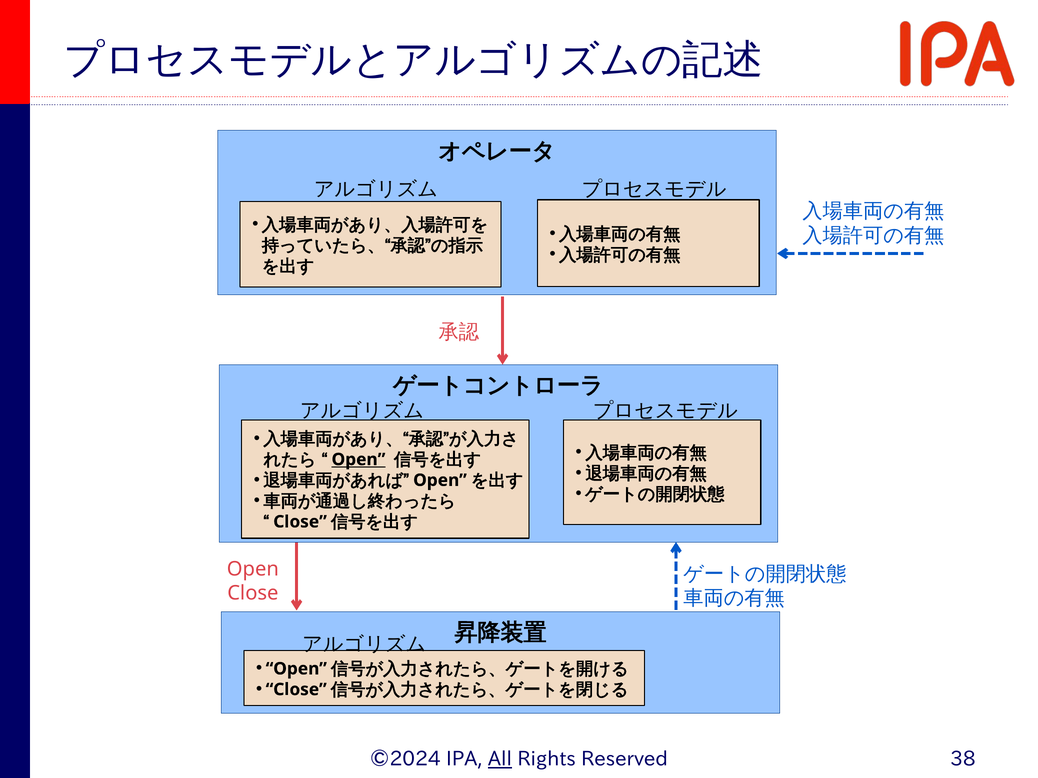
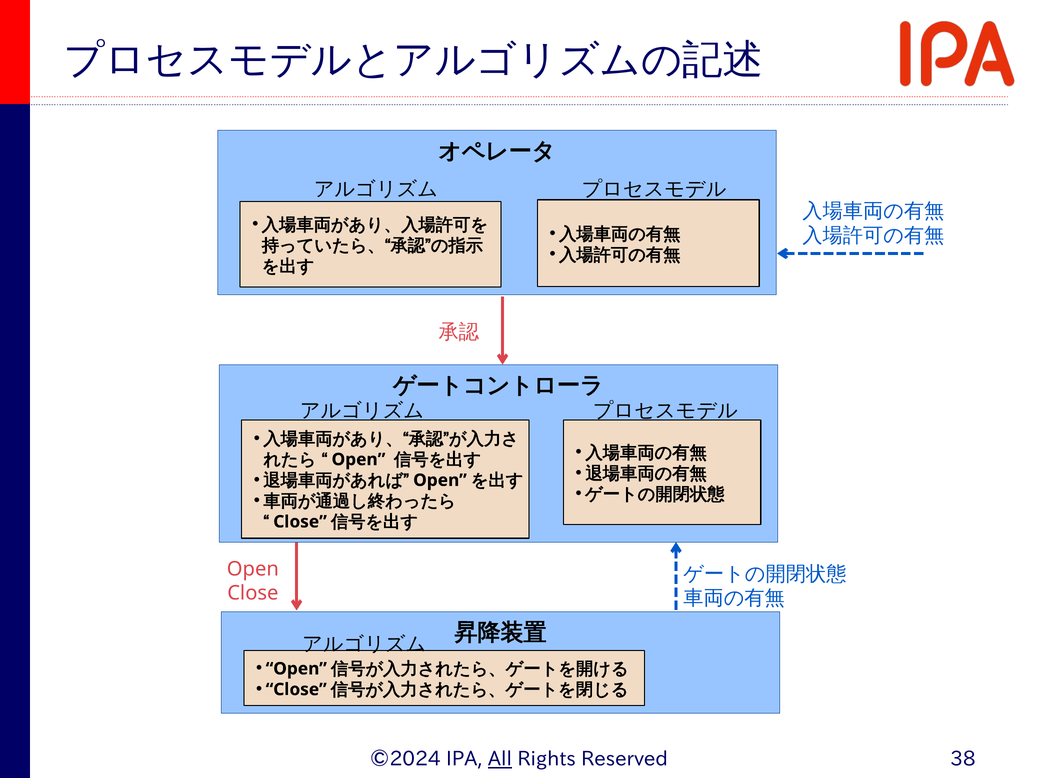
Open underline: present -> none (358, 460)
